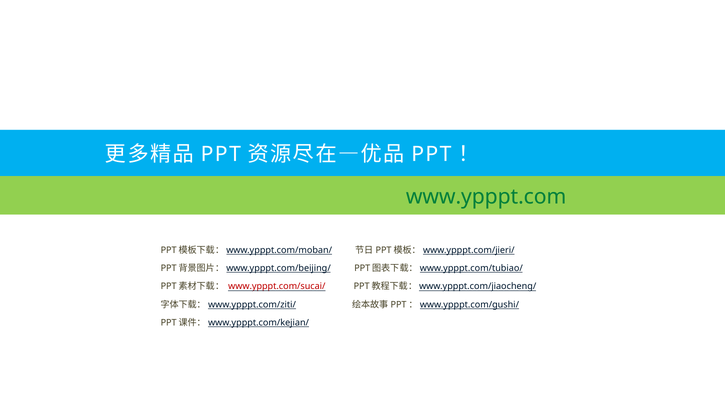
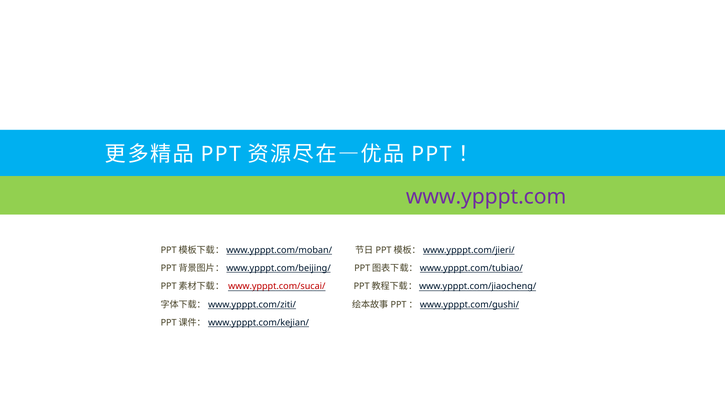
www.ypppt.com colour: green -> purple (486, 196)
